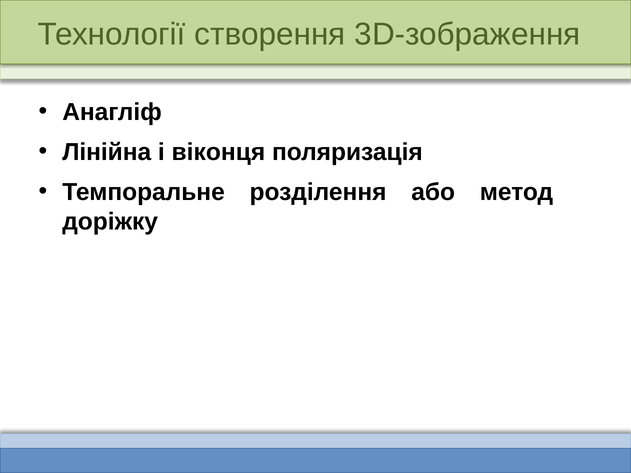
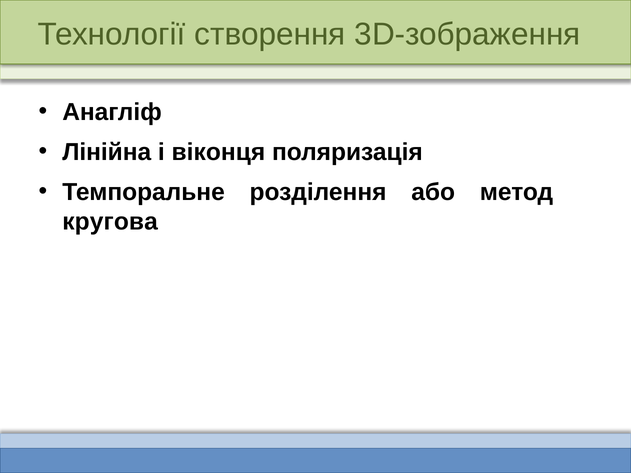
доріжку: доріжку -> кругова (110, 222)
